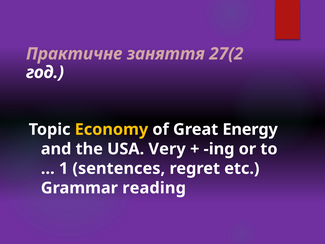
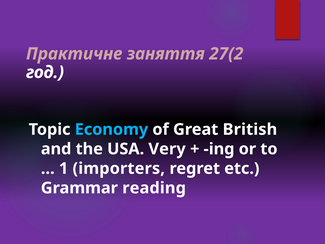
Economy colour: yellow -> light blue (111, 129)
Energy: Energy -> British (250, 129)
sentences: sentences -> importers (119, 168)
